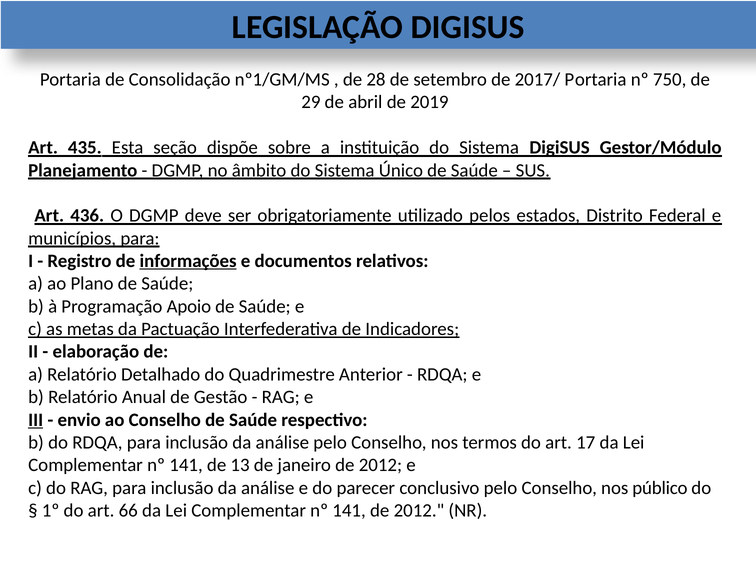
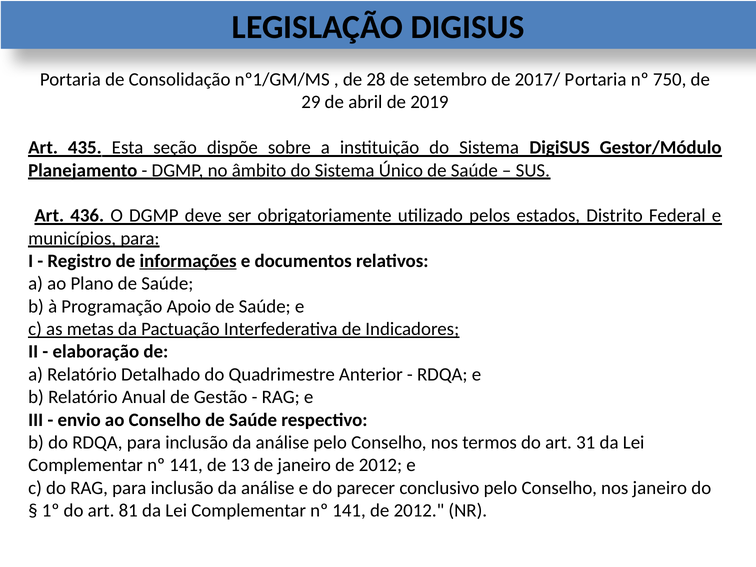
III underline: present -> none (36, 420)
17: 17 -> 31 (586, 442)
nos público: público -> janeiro (660, 488)
66: 66 -> 81 (128, 510)
